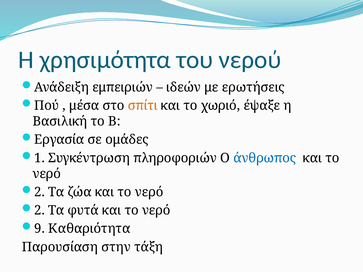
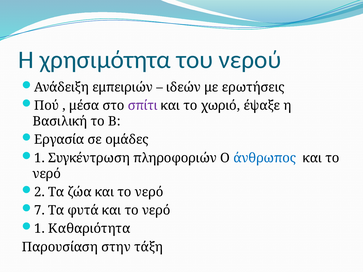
σπίτι colour: orange -> purple (143, 106)
2: 2 -> 7 (40, 211)
9: 9 -> 1 (40, 229)
